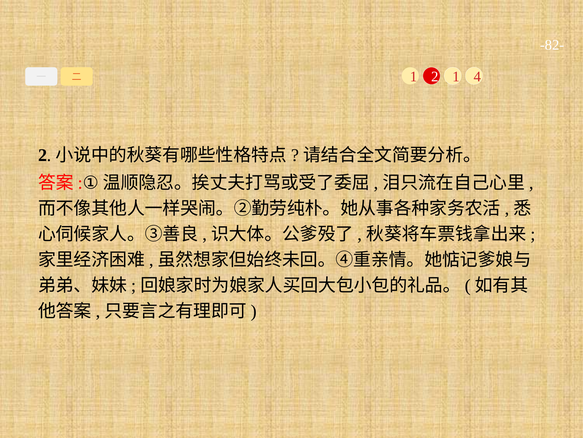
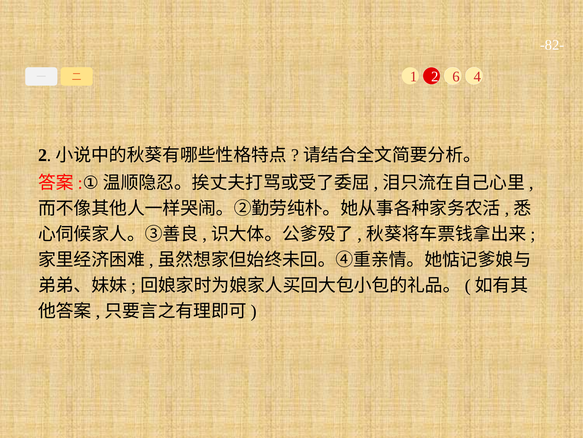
2 1: 1 -> 6 (456, 77)
